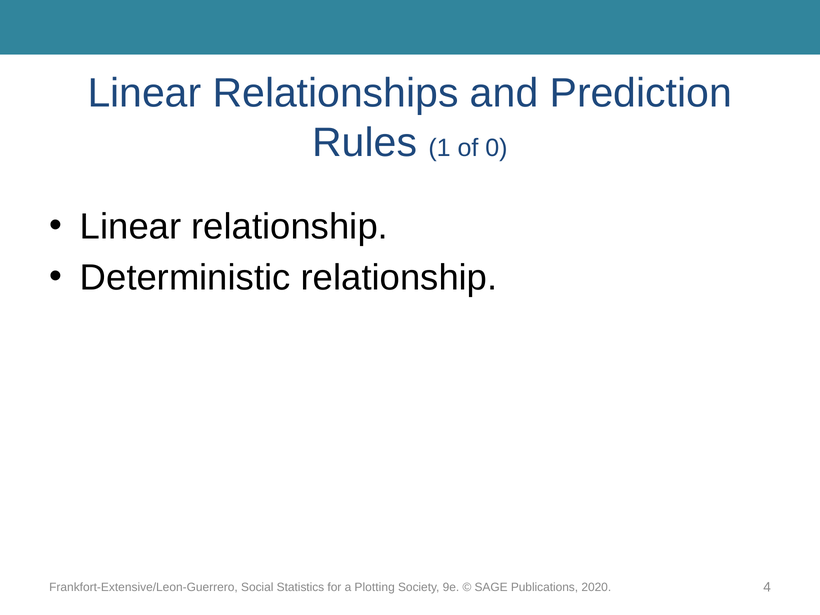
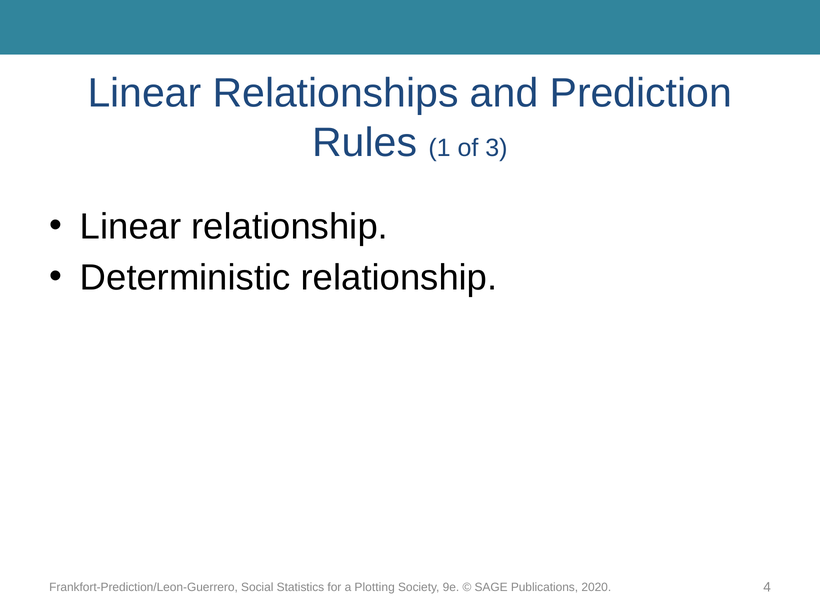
0: 0 -> 3 (496, 148)
Frankfort-Extensive/Leon-Guerrero: Frankfort-Extensive/Leon-Guerrero -> Frankfort-Prediction/Leon-Guerrero (144, 587)
